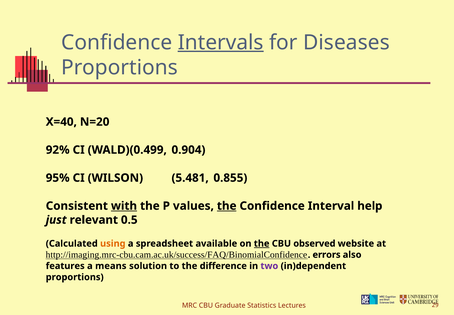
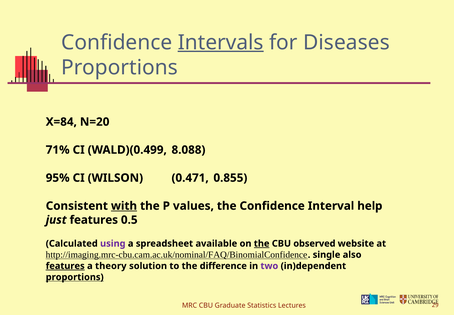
X=40: X=40 -> X=84 (61, 122)
92%: 92% -> 71% (58, 150)
0.904: 0.904 -> 8.088 (188, 150)
5.481: 5.481 -> 0.471 (190, 178)
the underline: present -> none (227, 206)
just relevant: relevant -> features (94, 220)
using colour: orange -> purple (113, 243)
http://imaging.mrc-cbu.cam.ac.uk/success/FAQ/BinomialConfidence: http://imaging.mrc-cbu.cam.ac.uk/success/FAQ/BinomialConfidence -> http://imaging.mrc-cbu.cam.ac.uk/nominal/FAQ/BinomialConfidence (176, 254)
errors: errors -> single (327, 254)
features underline: none -> present (65, 265)
means: means -> theory (111, 265)
proportions underline: none -> present (75, 277)
